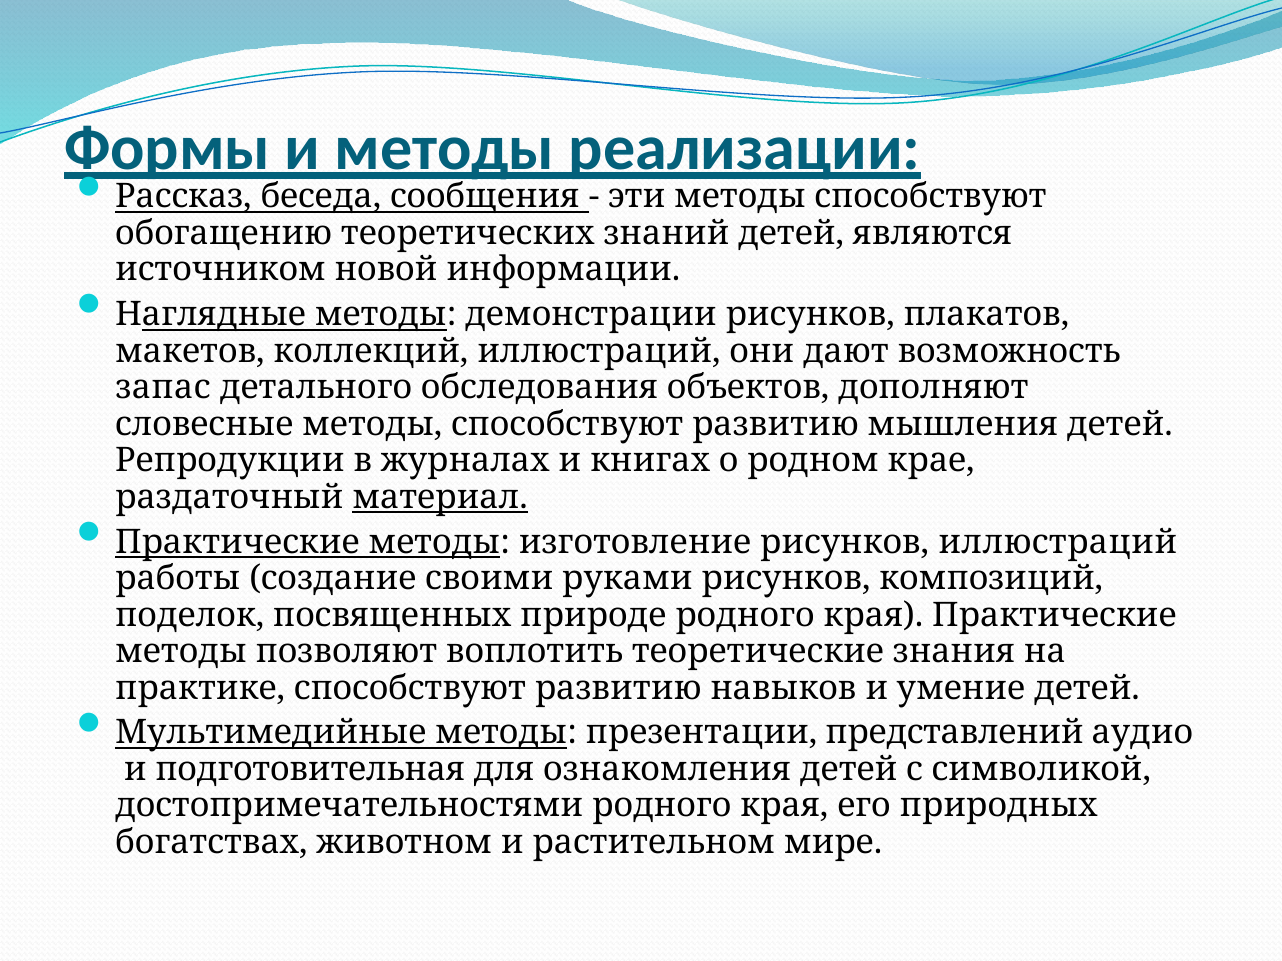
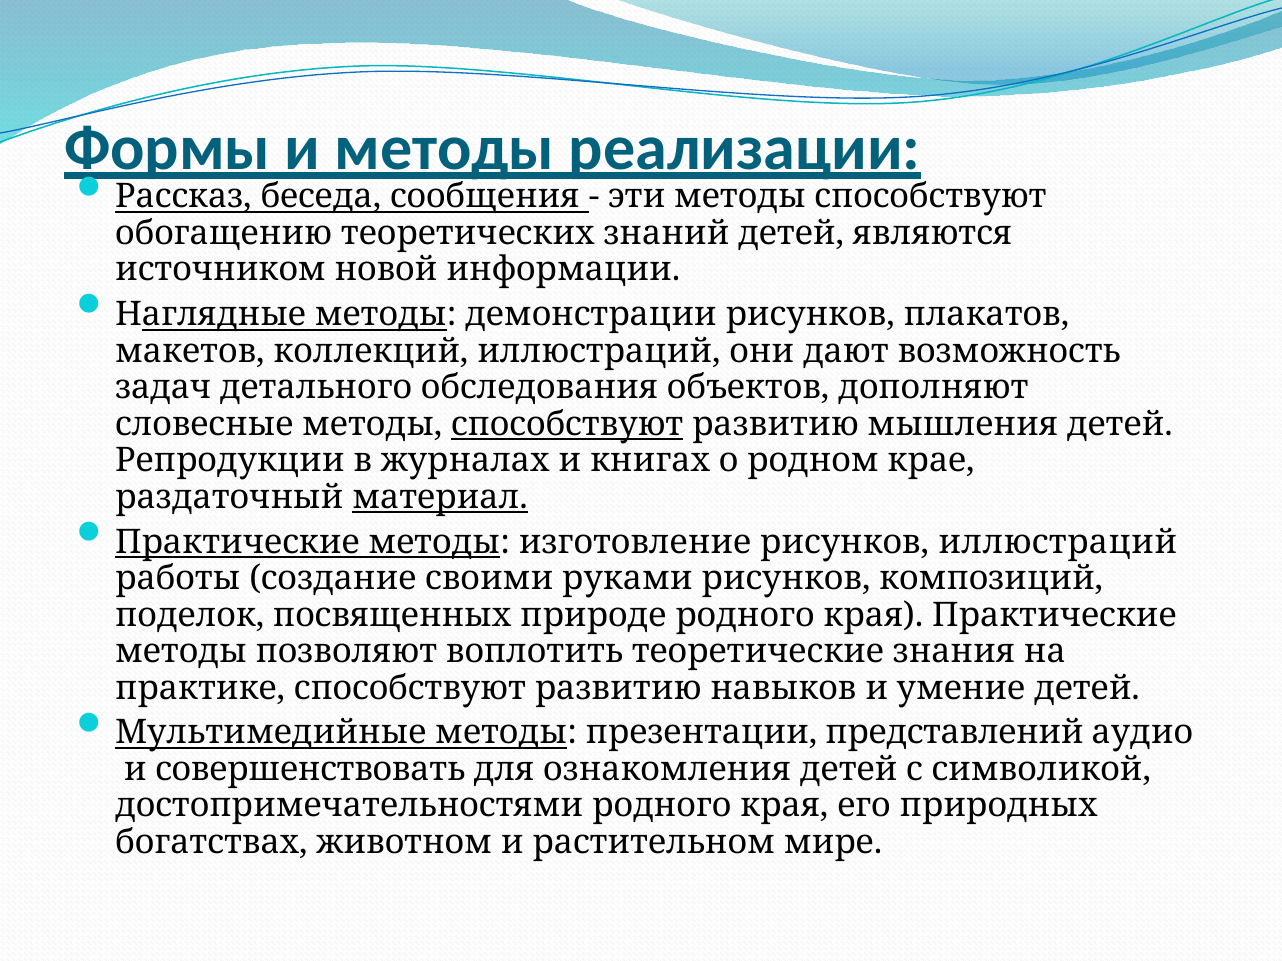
запас: запас -> задач (163, 388)
способствуют underline: none -> present (567, 424)
подготовительная: подготовительная -> совершенствовать (310, 770)
